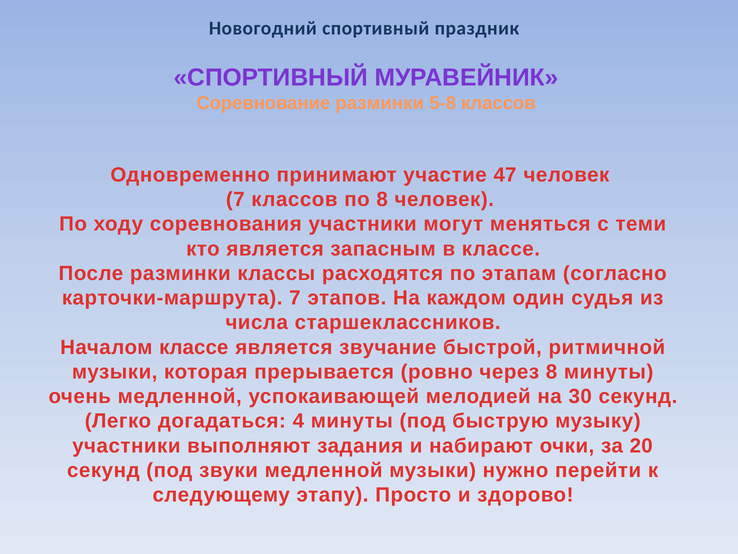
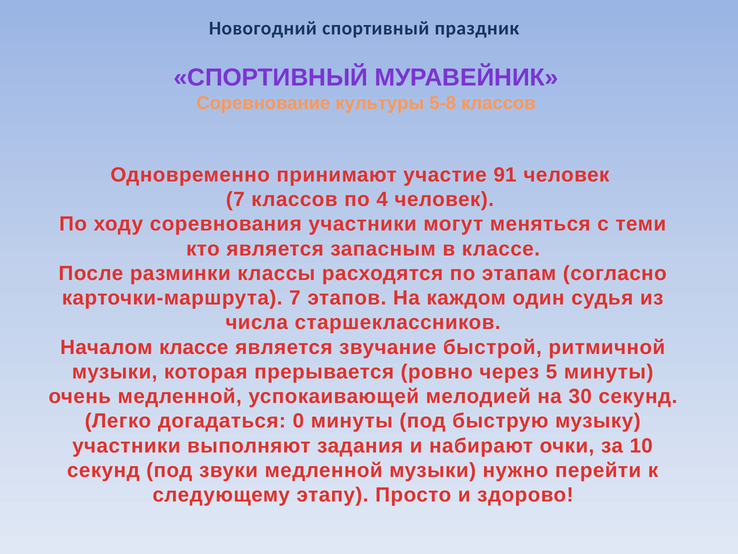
Соревнование разминки: разминки -> культуры (380, 103)
47: 47 -> 91 (505, 175)
по 8: 8 -> 4 (382, 199)
через 8: 8 -> 5 (551, 372)
4: 4 -> 0 (298, 421)
20: 20 -> 10 (641, 445)
